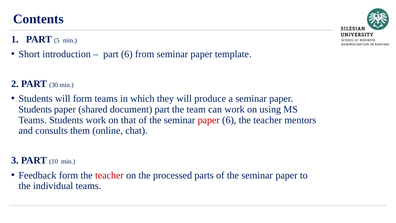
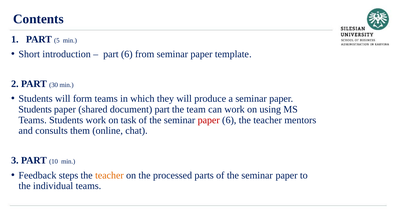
that: that -> task (129, 120)
Feedback form: form -> steps (69, 175)
teacher colour: red -> orange (109, 175)
